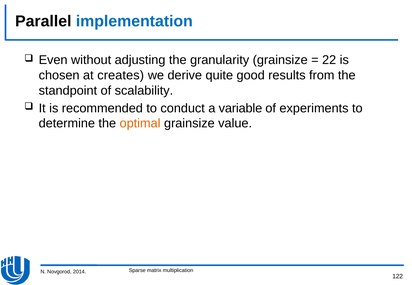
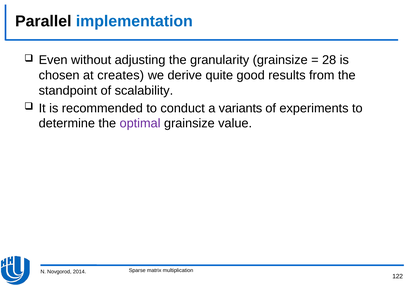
22: 22 -> 28 (329, 60)
variable: variable -> variants (240, 108)
optimal colour: orange -> purple (140, 124)
